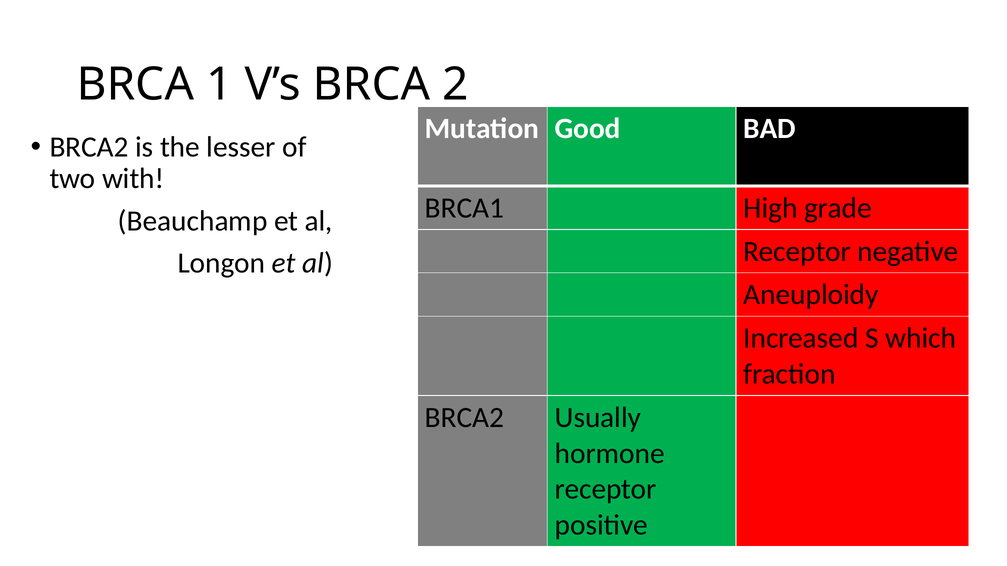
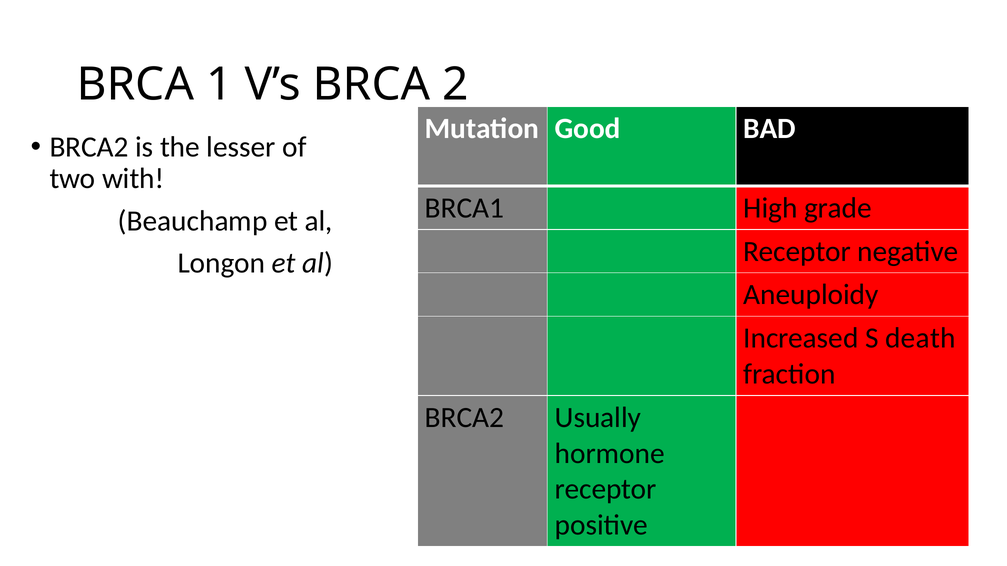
which: which -> death (920, 338)
